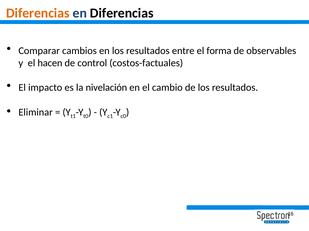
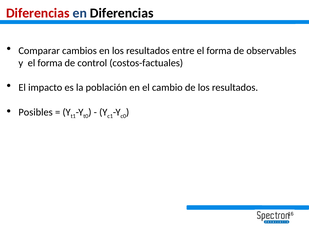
Diferencias colour: orange -> red (38, 13)
y el hacen: hacen -> forma (50, 63)
nivelación: nivelación -> población (106, 88)
Eliminar: Eliminar -> Posibles (36, 113)
